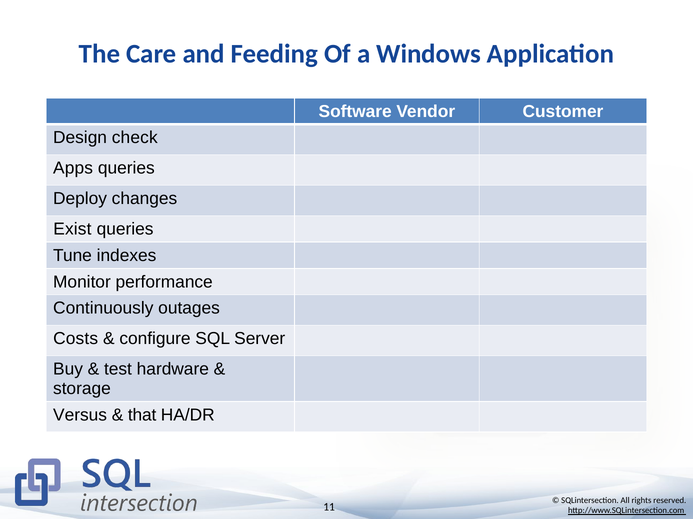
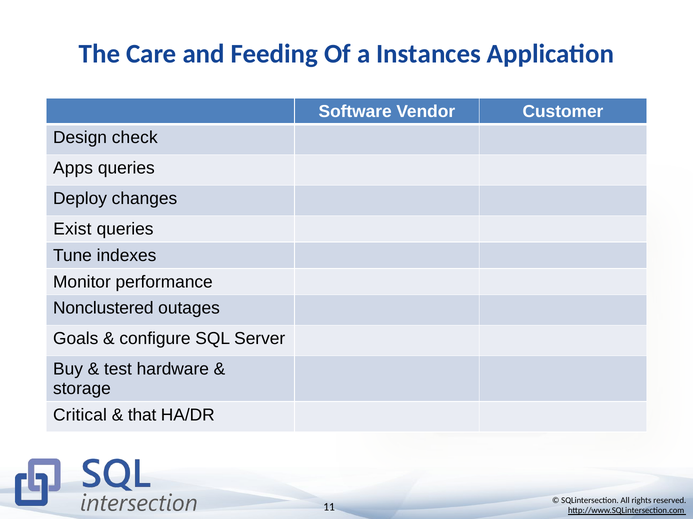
Windows: Windows -> Instances (429, 54)
Continuously: Continuously -> Nonclustered (103, 309)
Costs: Costs -> Goals (76, 339)
Versus: Versus -> Critical (80, 415)
